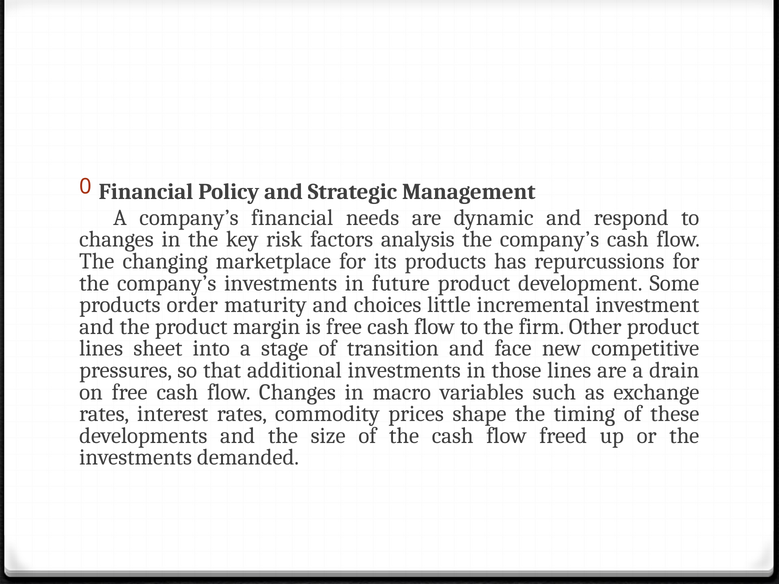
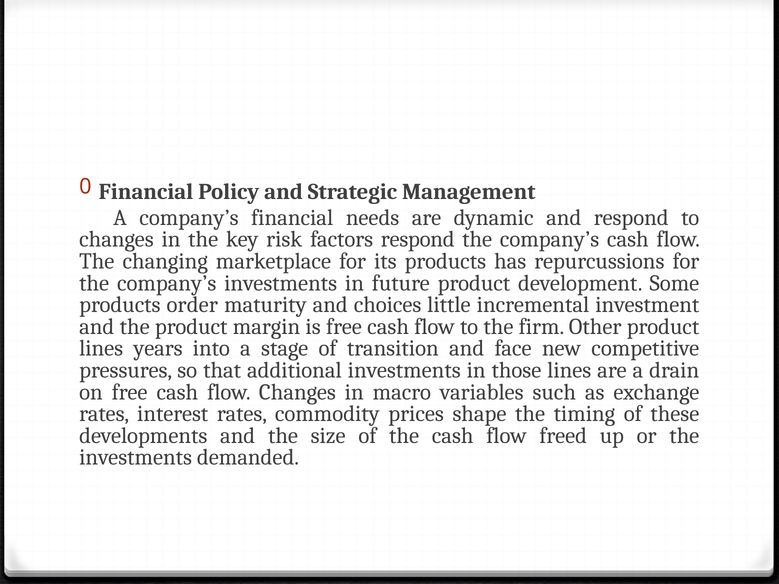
factors analysis: analysis -> respond (418, 240)
sheet: sheet -> years (158, 349)
